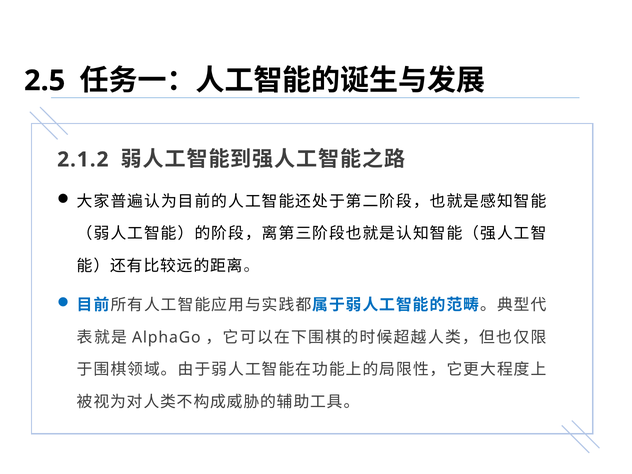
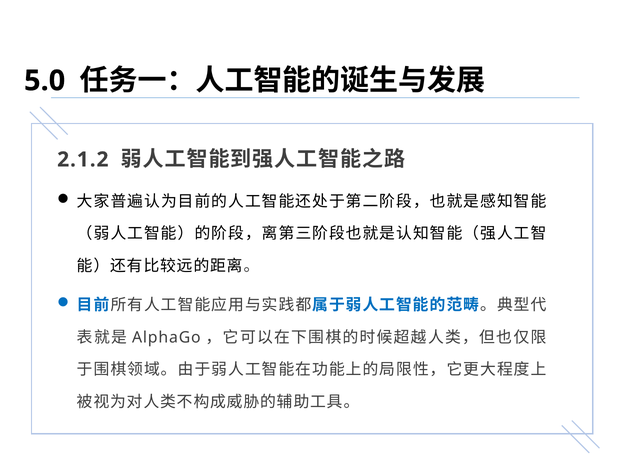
2.5: 2.5 -> 5.0 (45, 81)
